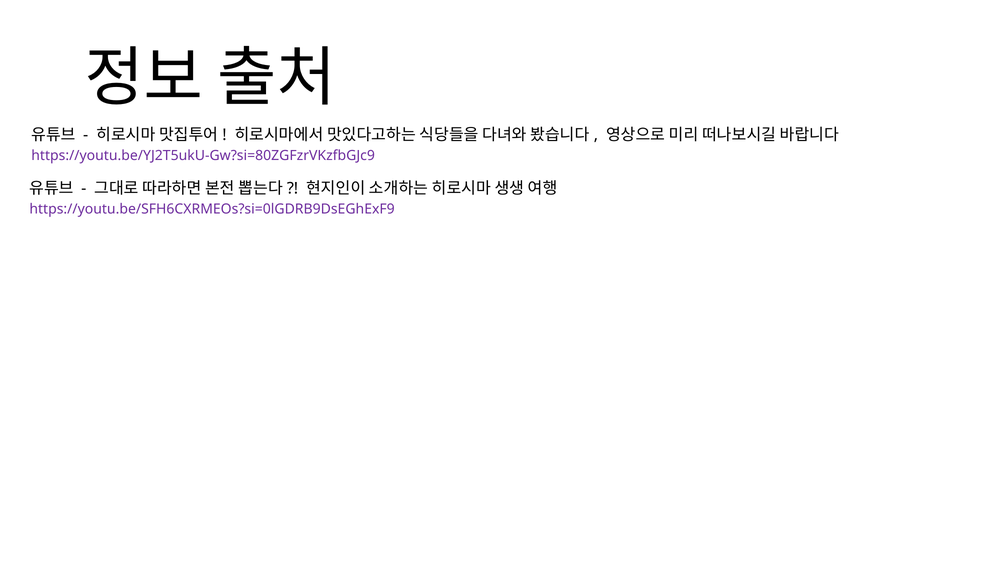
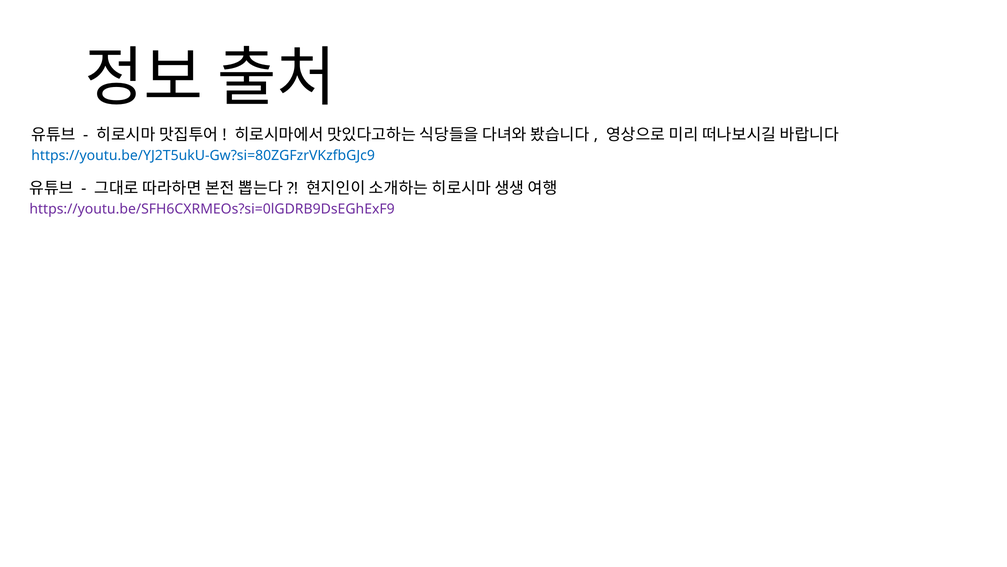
https://youtu.be/YJ2T5ukU-Gw?si=80ZGFzrVKzfbGJc9 colour: purple -> blue (203, 156)
